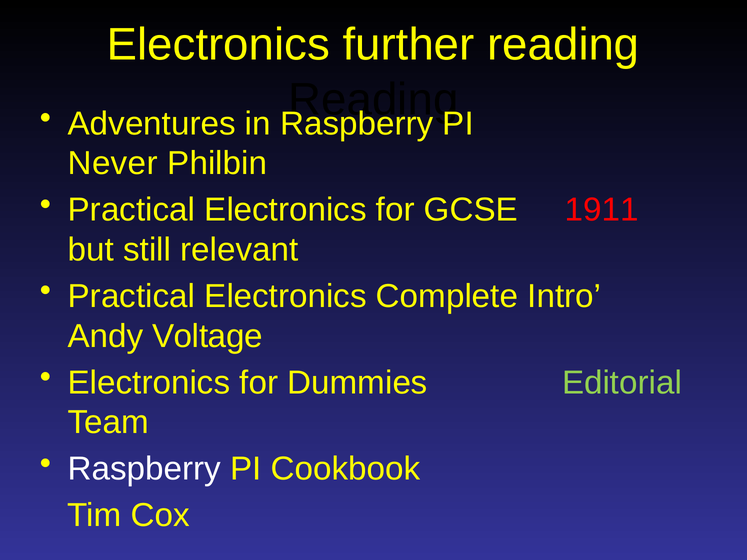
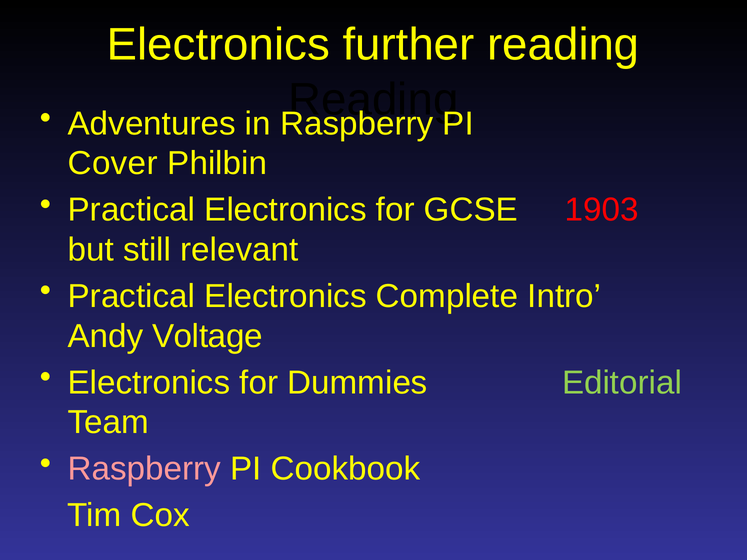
Never: Never -> Cover (113, 164)
1911: 1911 -> 1903 (602, 210)
Raspberry colour: white -> pink (144, 469)
